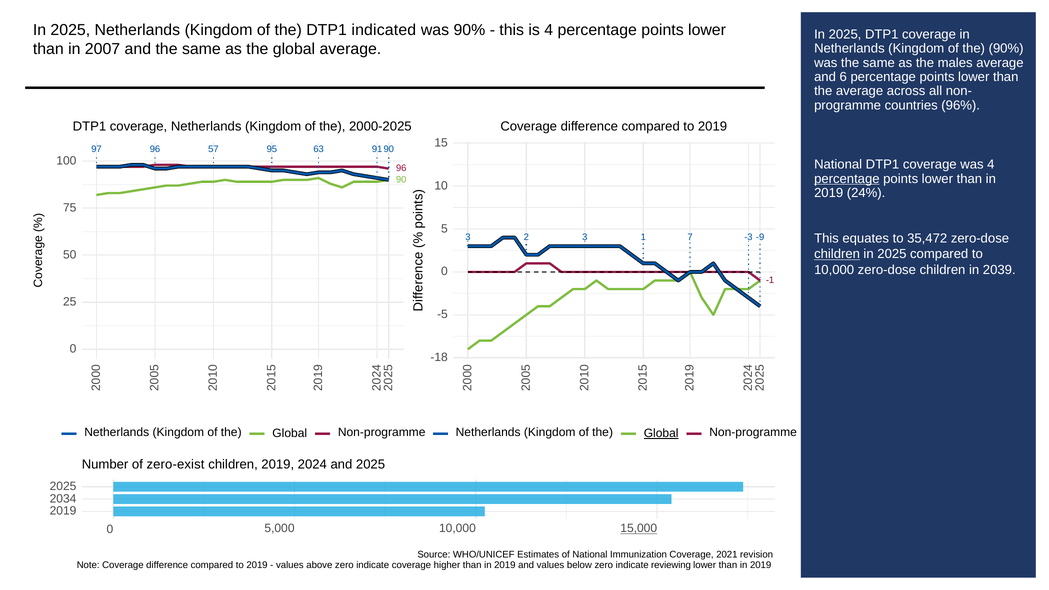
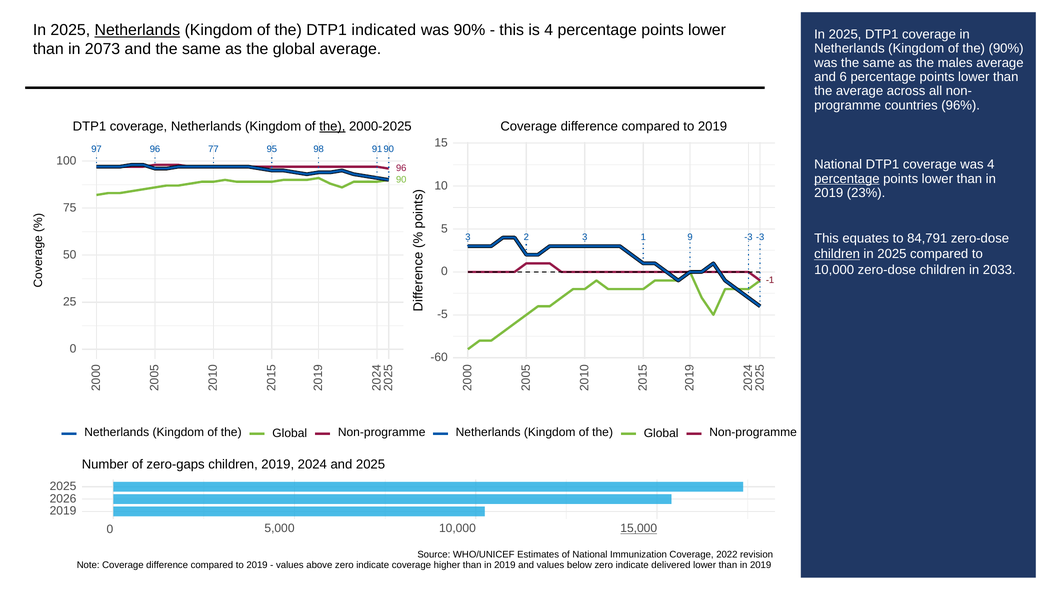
Netherlands underline: none -> present (137, 30)
2007: 2007 -> 2073 (103, 49)
the underline: none -> present (332, 127)
57: 57 -> 77 (213, 149)
63: 63 -> 98 (319, 149)
24%: 24% -> 23% (866, 193)
35,472: 35,472 -> 84,791 (927, 238)
3 1 7: 7 -> 9 (690, 237)
-3 -9: -9 -> -3 (760, 237)
2039: 2039 -> 2033 (999, 270)
-18: -18 -> -60 (439, 357)
Global underline: present -> none (661, 433)
zero-exist: zero-exist -> zero-gaps (176, 464)
2034: 2034 -> 2026 (63, 499)
2021: 2021 -> 2022 (727, 555)
reviewing: reviewing -> delivered (671, 565)
